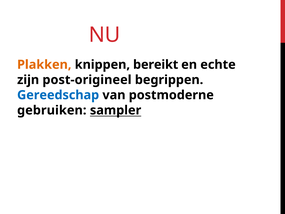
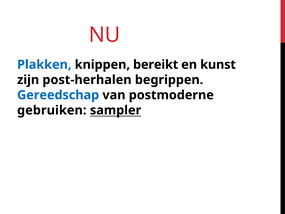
Plakken colour: orange -> blue (44, 65)
echte: echte -> kunst (218, 65)
post-origineel: post-origineel -> post-herhalen (87, 80)
